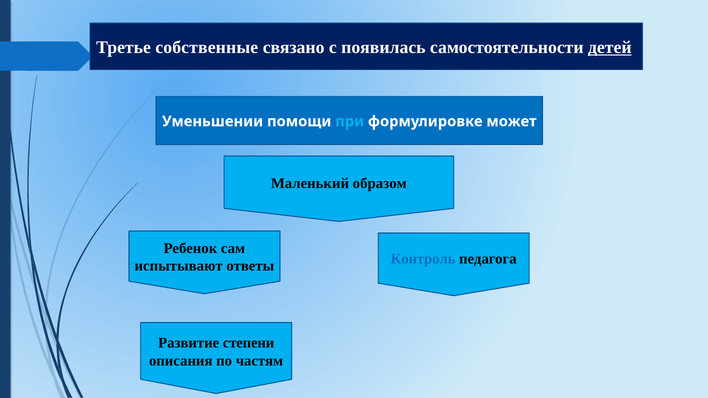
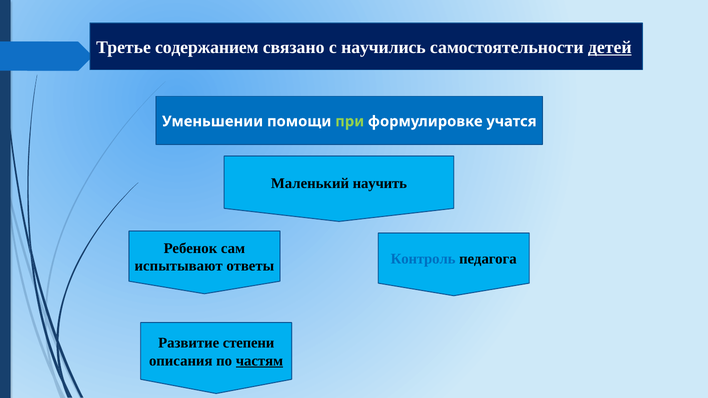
собственные: собственные -> содержанием (207, 48)
появилась: появилась -> научились (383, 48)
при colour: light blue -> light green (350, 121)
может: может -> учатся (511, 121)
образом: образом -> научить (380, 183)
частям underline: none -> present (259, 361)
